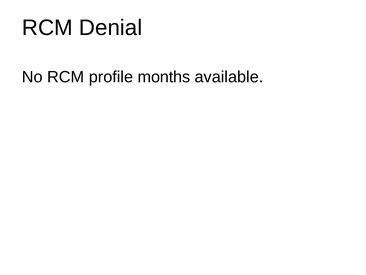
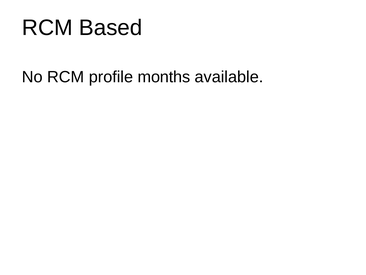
Denial: Denial -> Based (111, 28)
